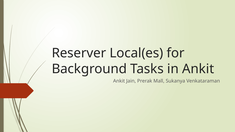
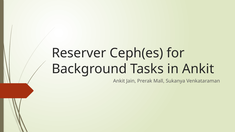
Local(es: Local(es -> Ceph(es (136, 53)
